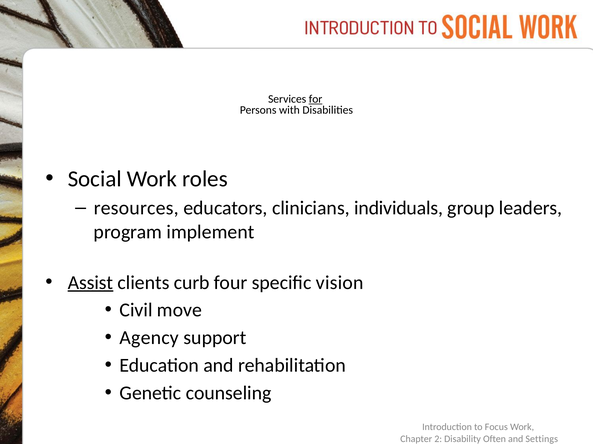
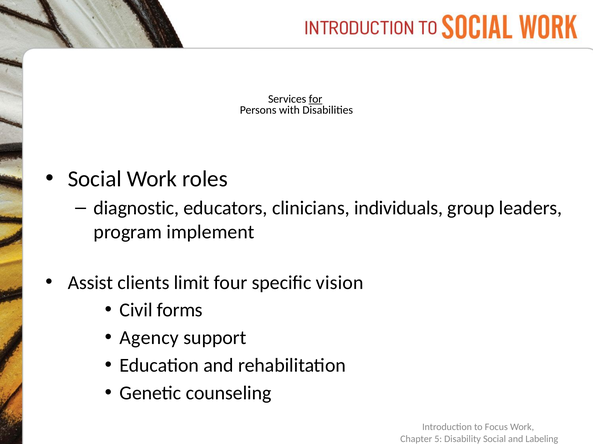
resources: resources -> diagnostic (136, 208)
Assist underline: present -> none (90, 283)
curb: curb -> limit (192, 283)
move: move -> forms (180, 311)
2: 2 -> 5 (438, 440)
Disability Often: Often -> Social (495, 440)
Settings: Settings -> Labeling (542, 440)
